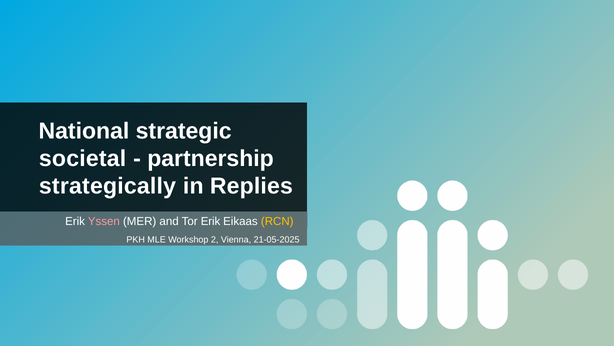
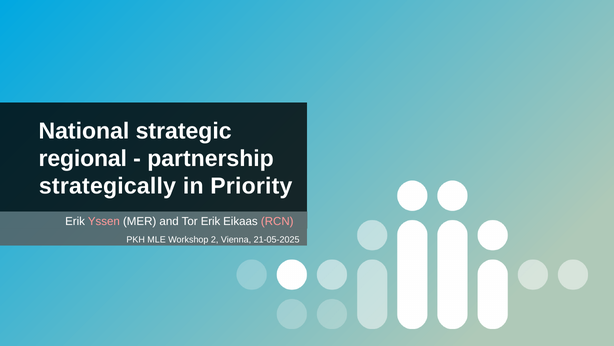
societal: societal -> regional (83, 158)
Replies: Replies -> Priority (251, 186)
RCN colour: yellow -> pink (277, 221)
